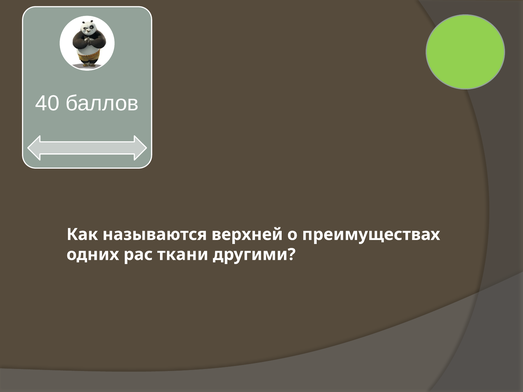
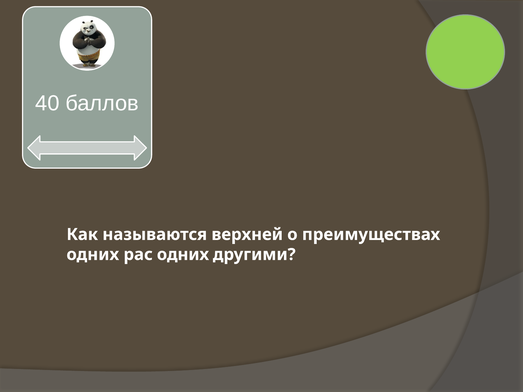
рас ткани: ткани -> одних (183, 255)
